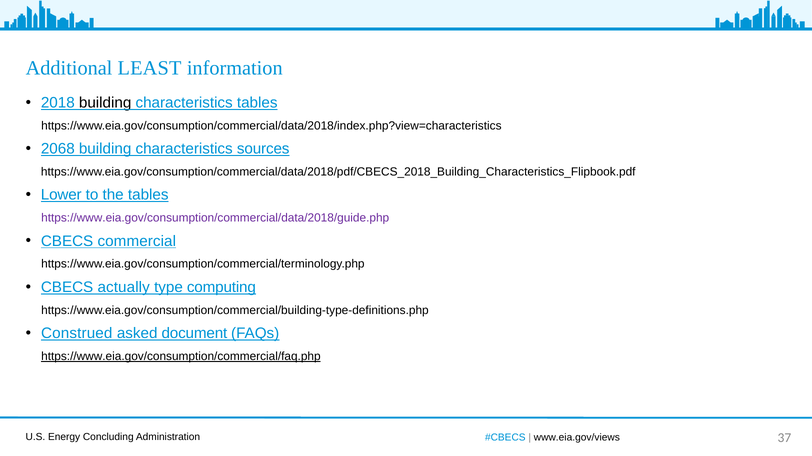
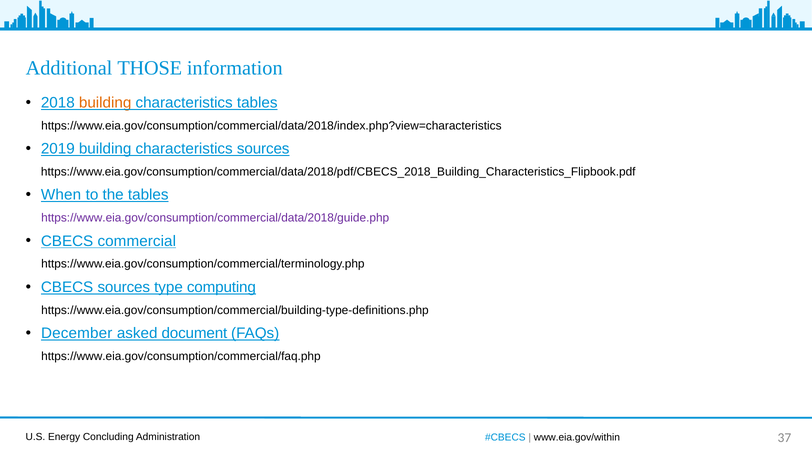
LEAST: LEAST -> THOSE (150, 68)
building colour: black -> orange (105, 103)
2068: 2068 -> 2019 (58, 149)
Lower: Lower -> When (61, 195)
CBECS actually: actually -> sources (124, 288)
Construed: Construed -> December (77, 334)
https://www.eia.gov/consumption/commercial/faq.php underline: present -> none (181, 357)
www.eia.gov/views: www.eia.gov/views -> www.eia.gov/within (577, 438)
